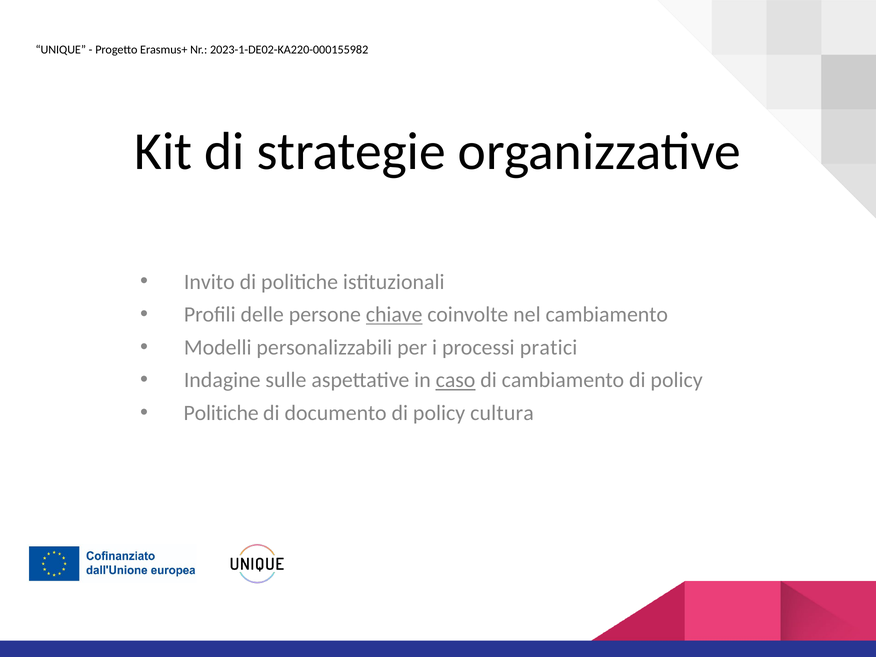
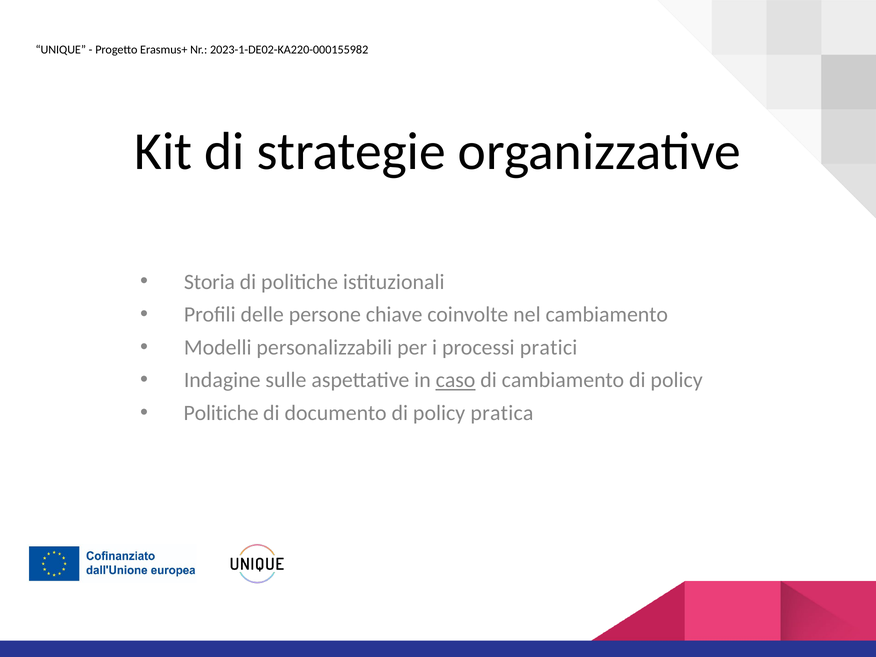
Invito: Invito -> Storia (209, 282)
chiave underline: present -> none (394, 315)
cultura: cultura -> pratica (502, 413)
